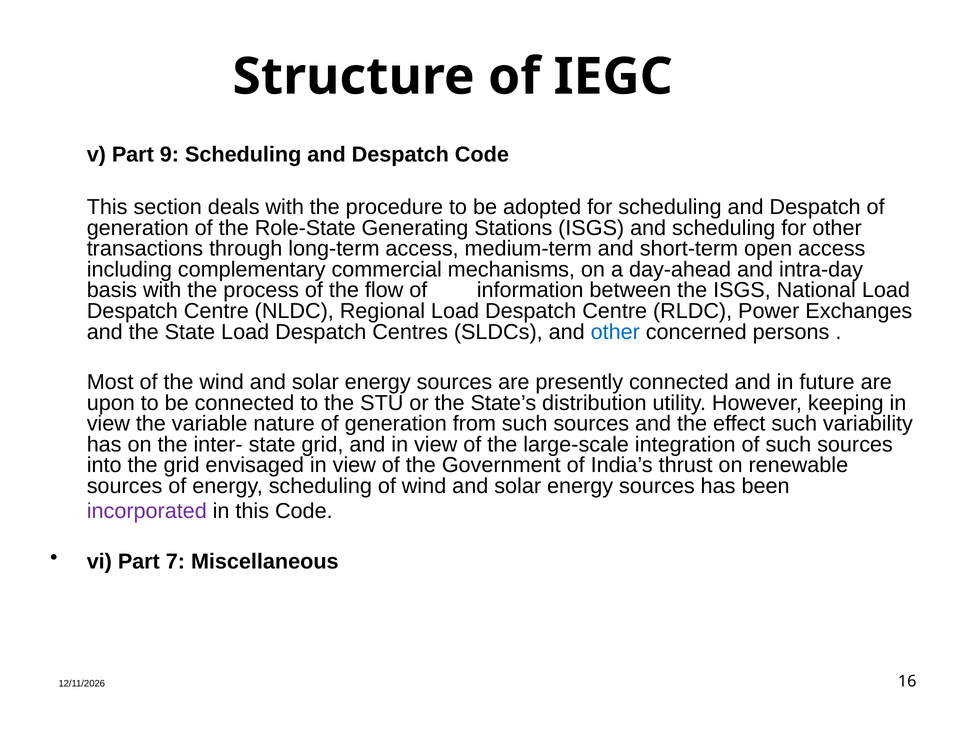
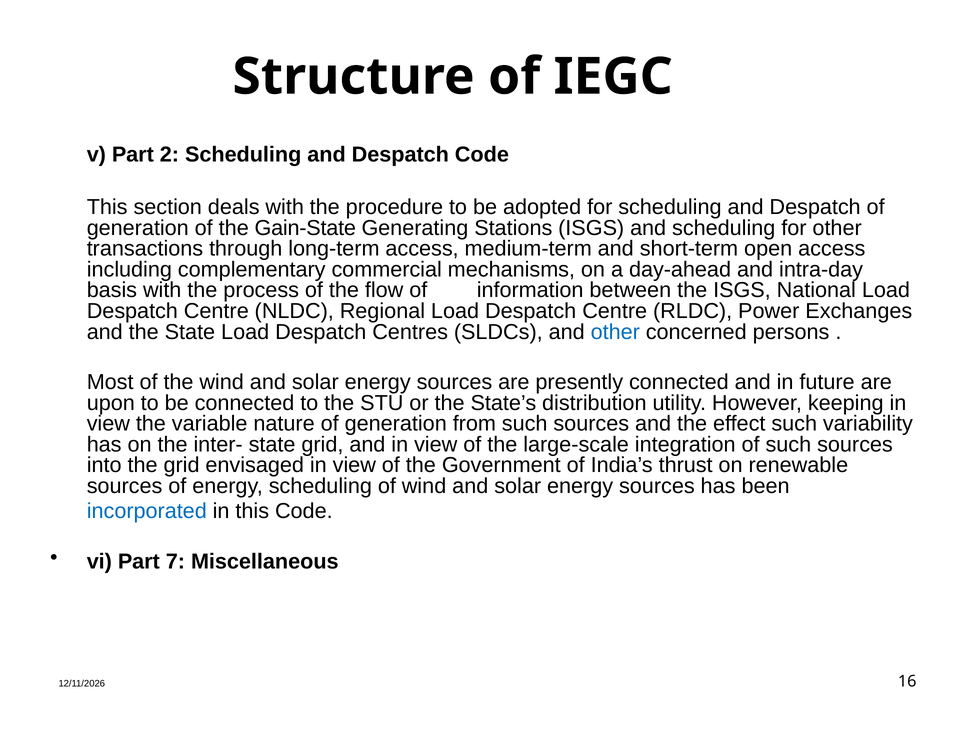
9: 9 -> 2 (169, 155)
Role-State: Role-State -> Gain-State (305, 228)
incorporated colour: purple -> blue (147, 511)
